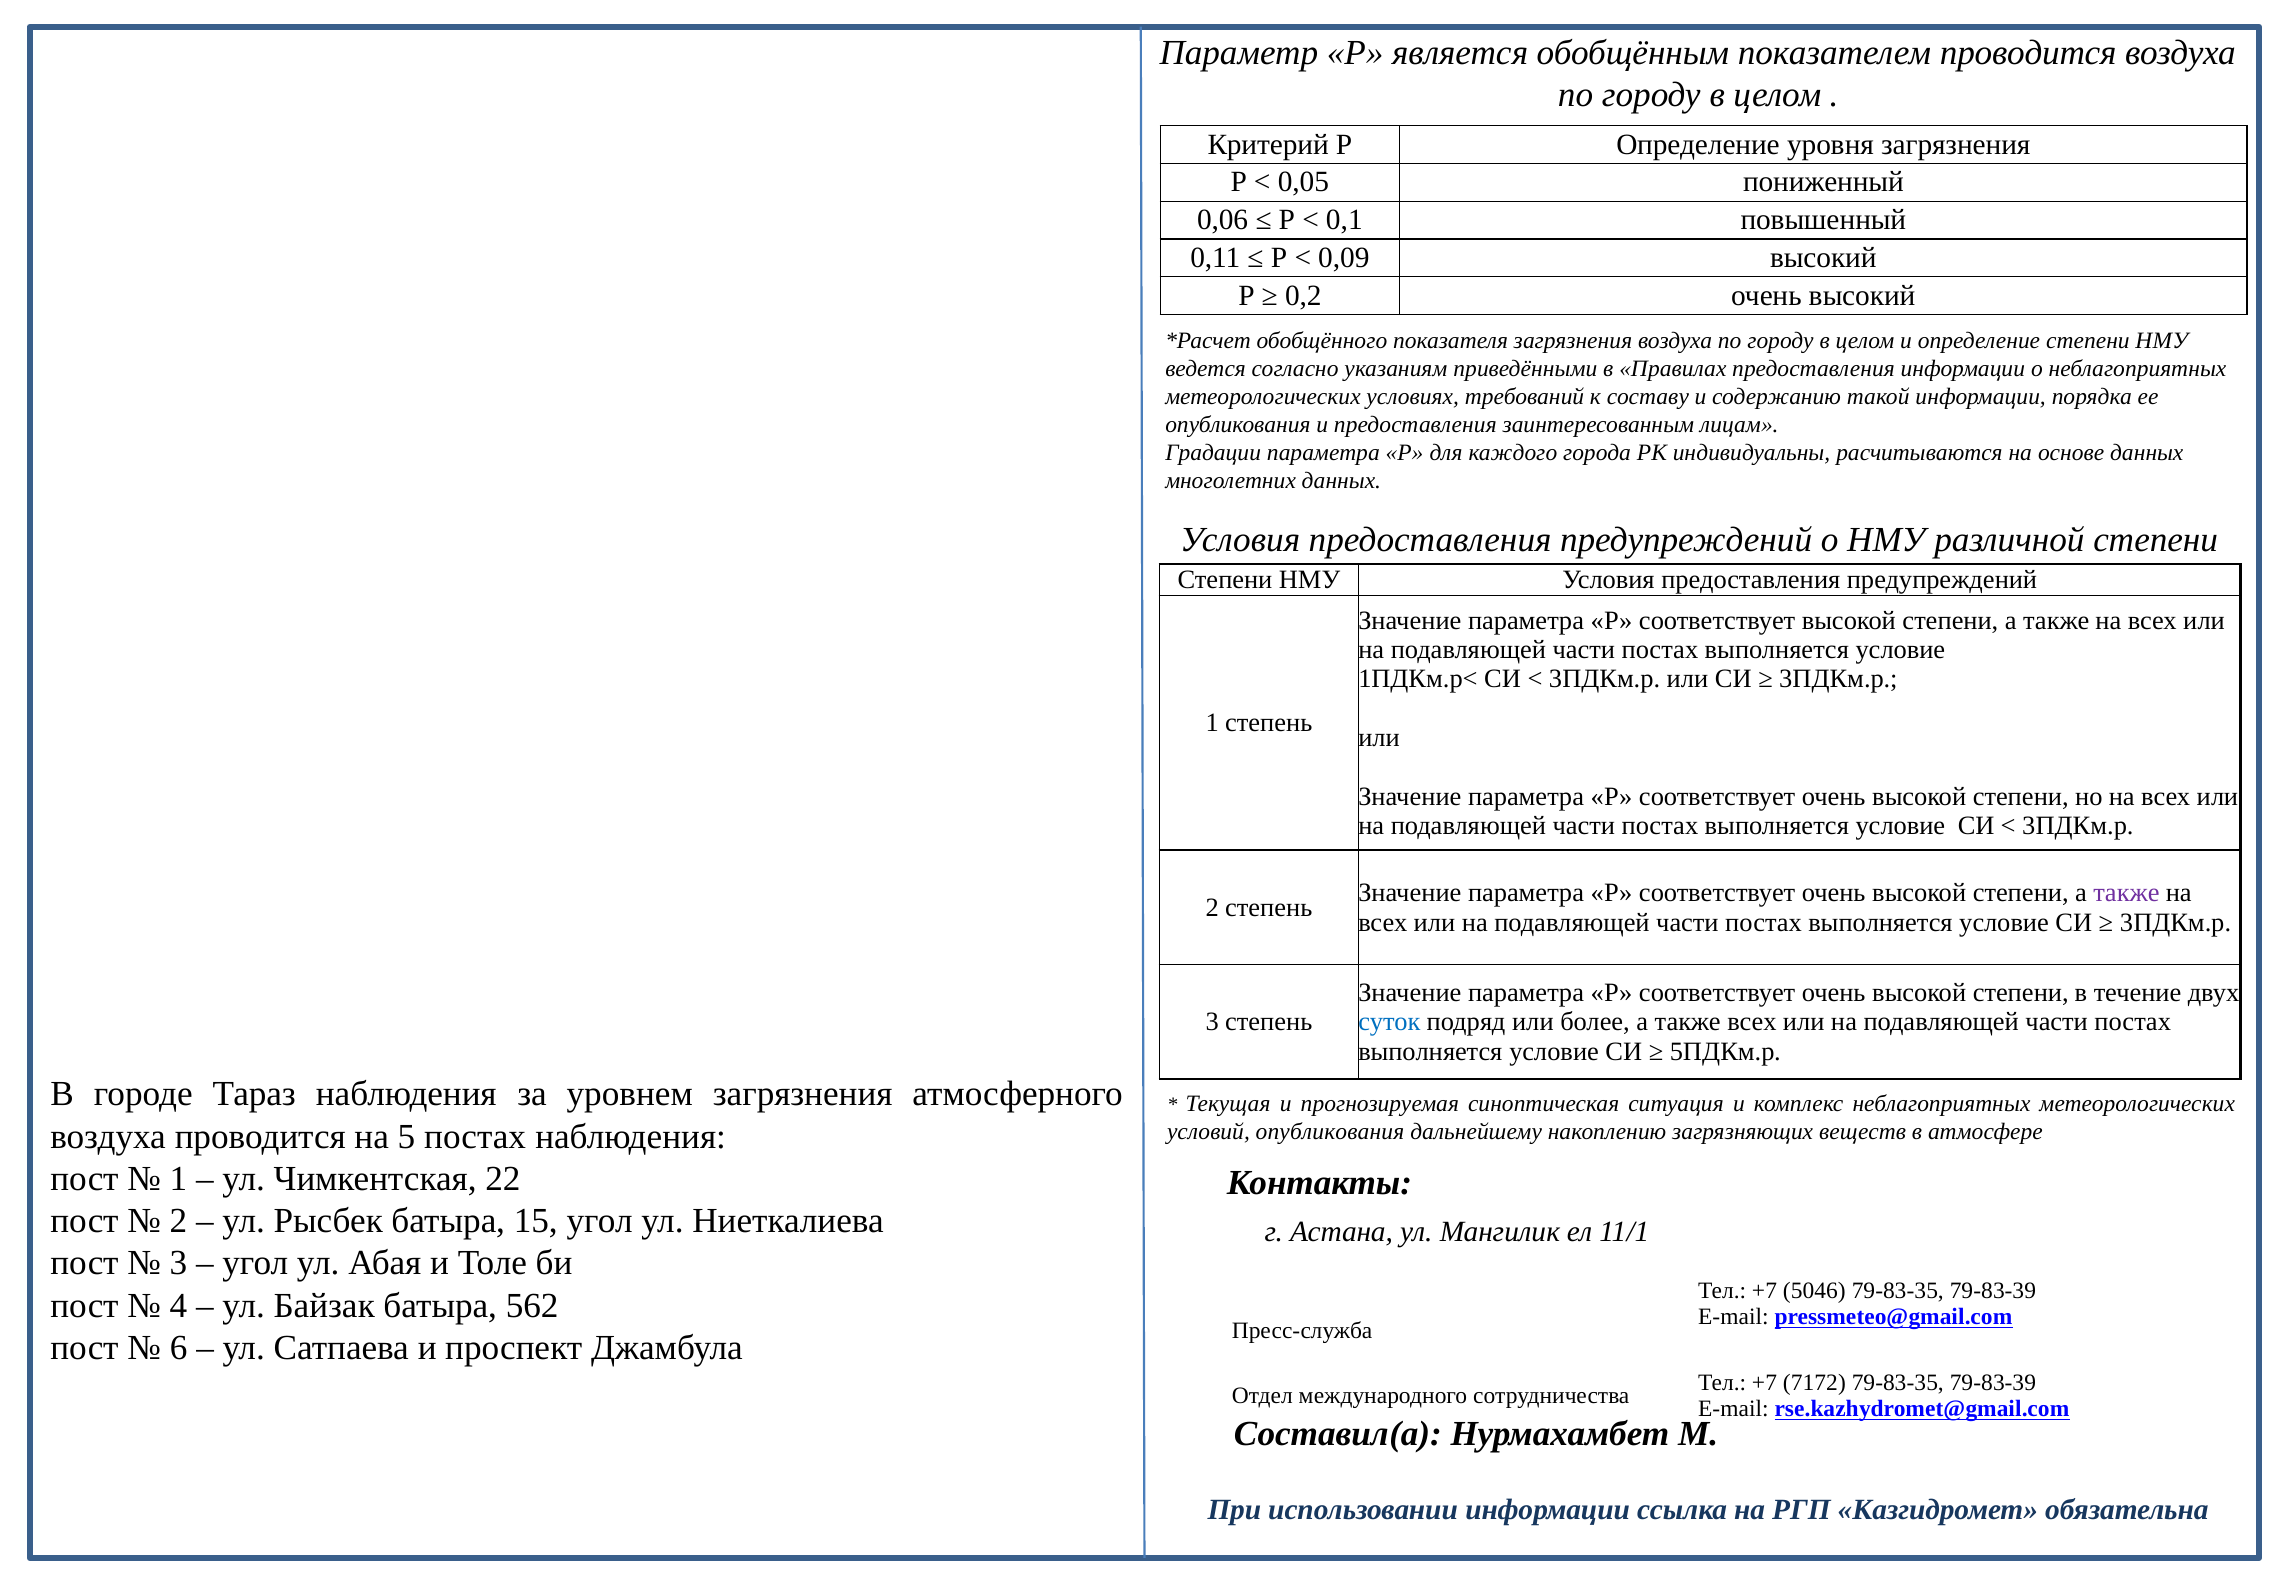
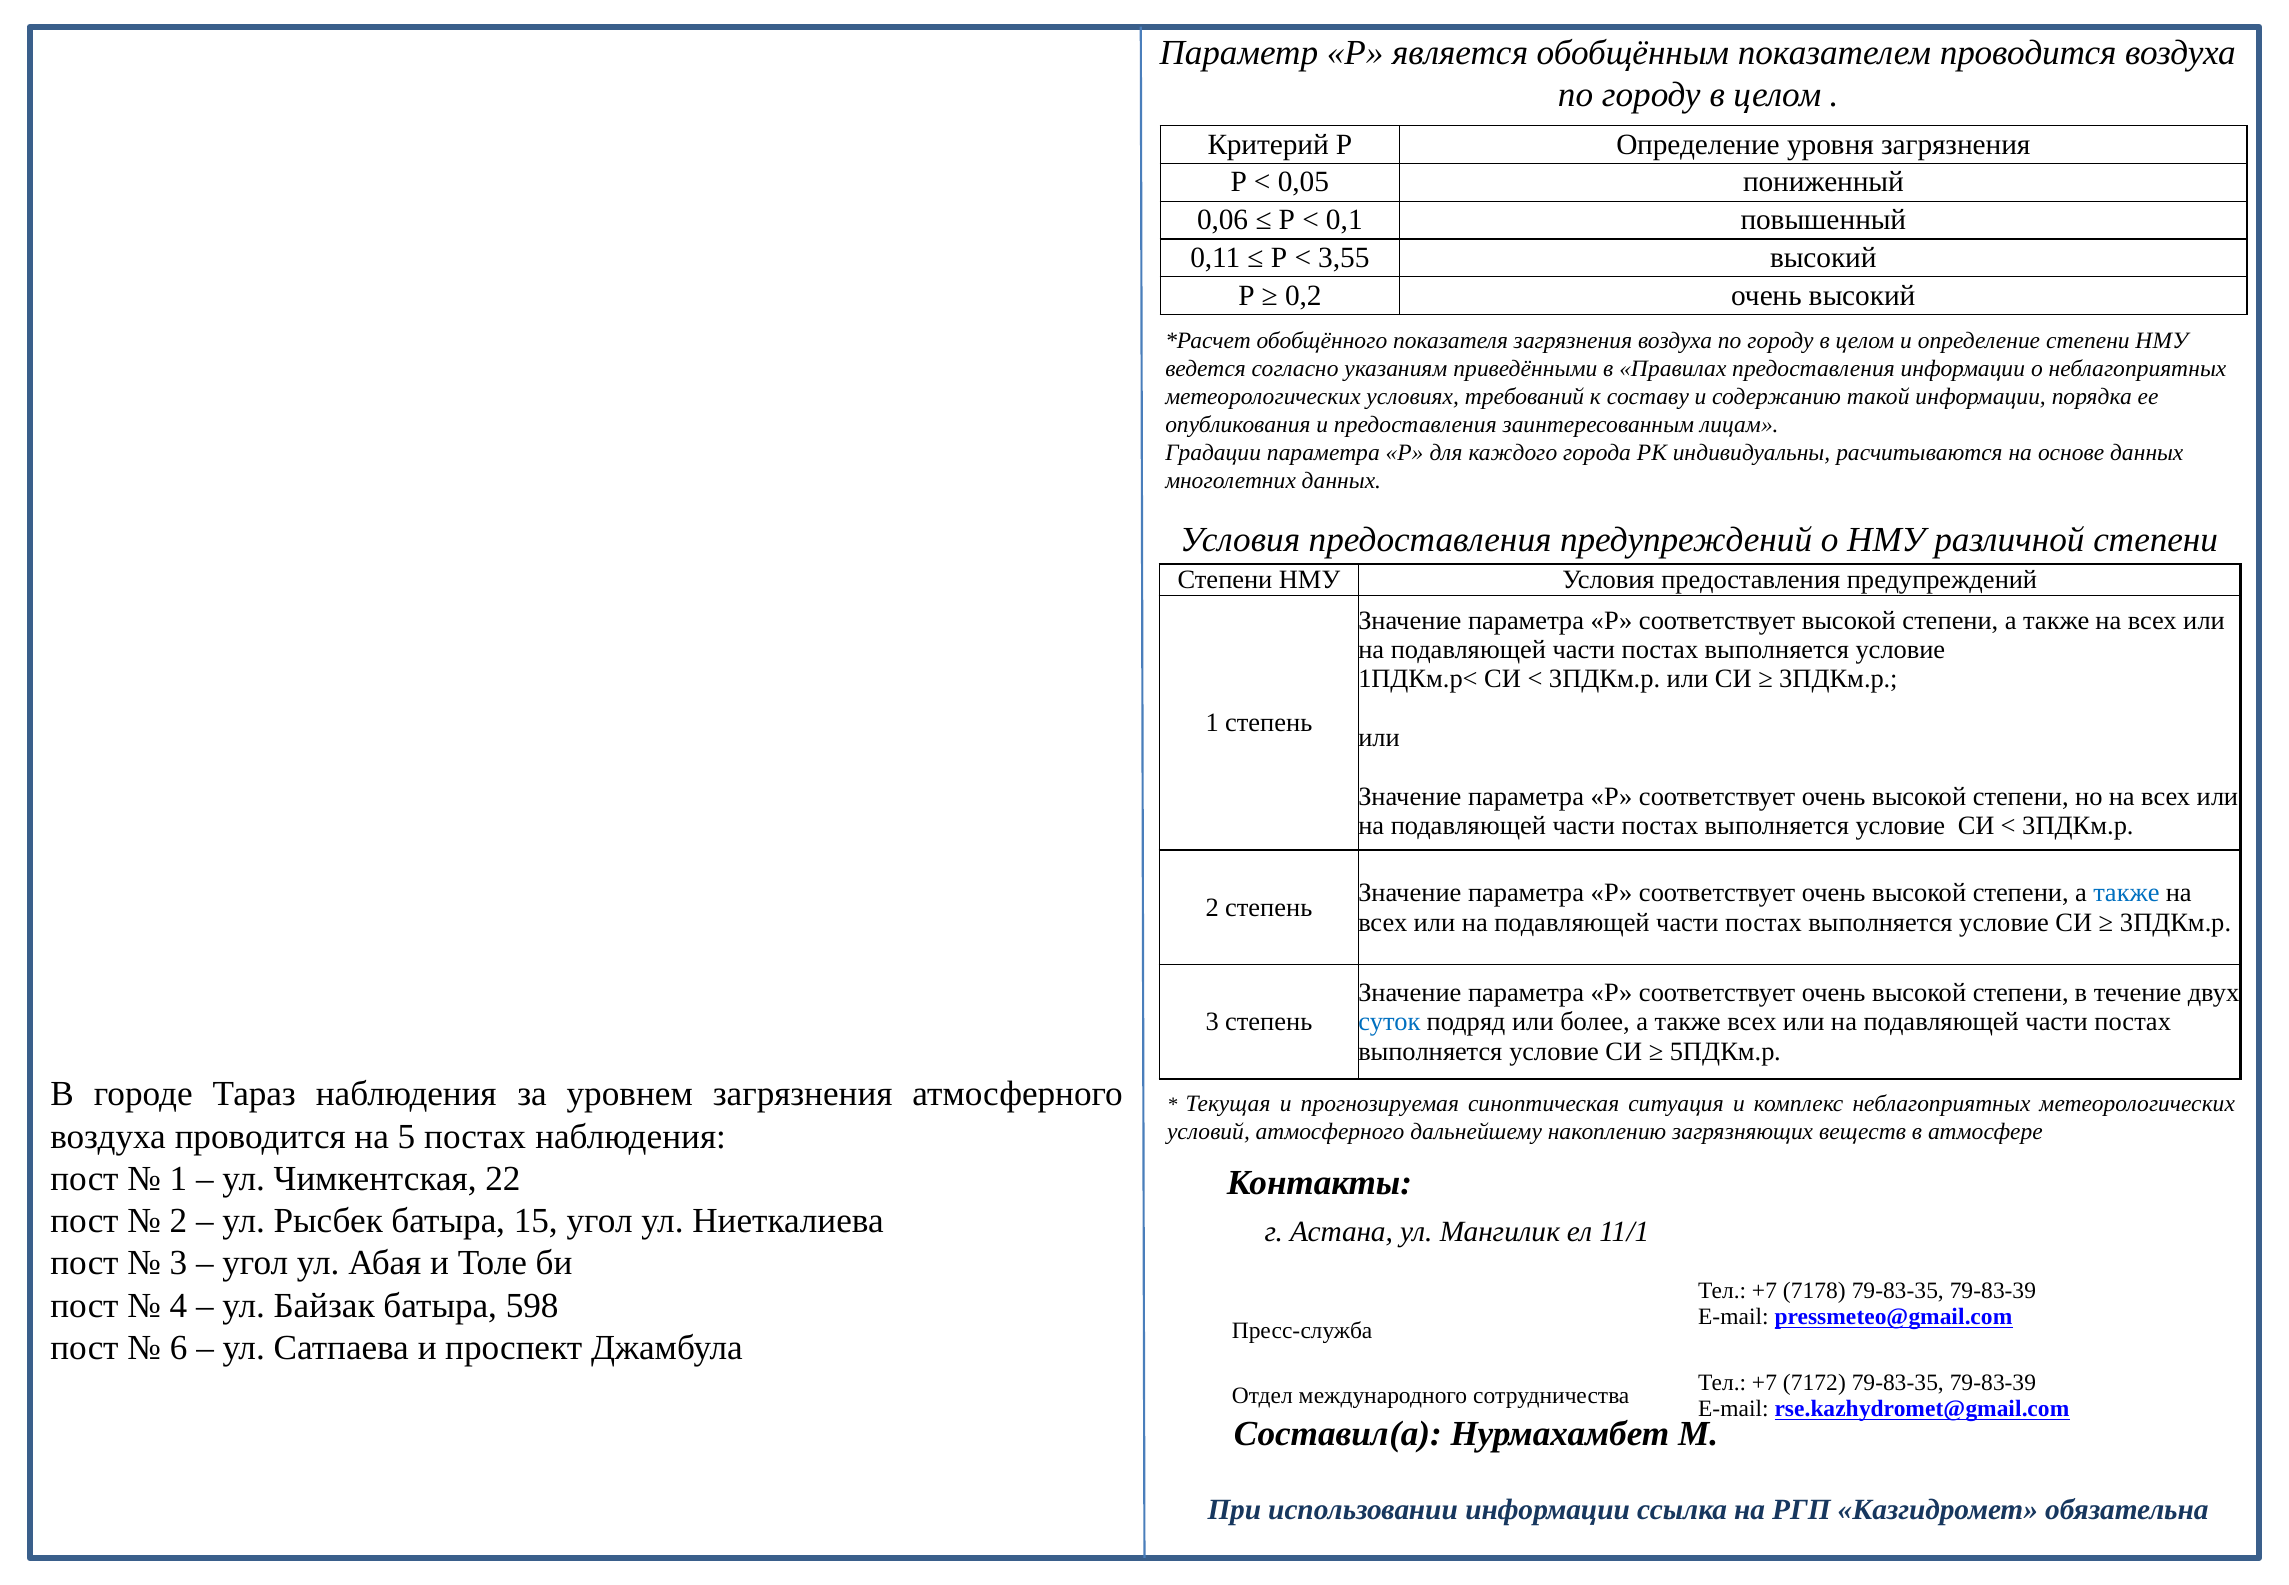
0,09: 0,09 -> 3,55 (1344, 258)
также colour: purple -> blue (2127, 893)
условий опубликования: опубликования -> атмосферного (1330, 1131)
5046: 5046 -> 7178 (1814, 1291)
562: 562 -> 598 (532, 1305)
